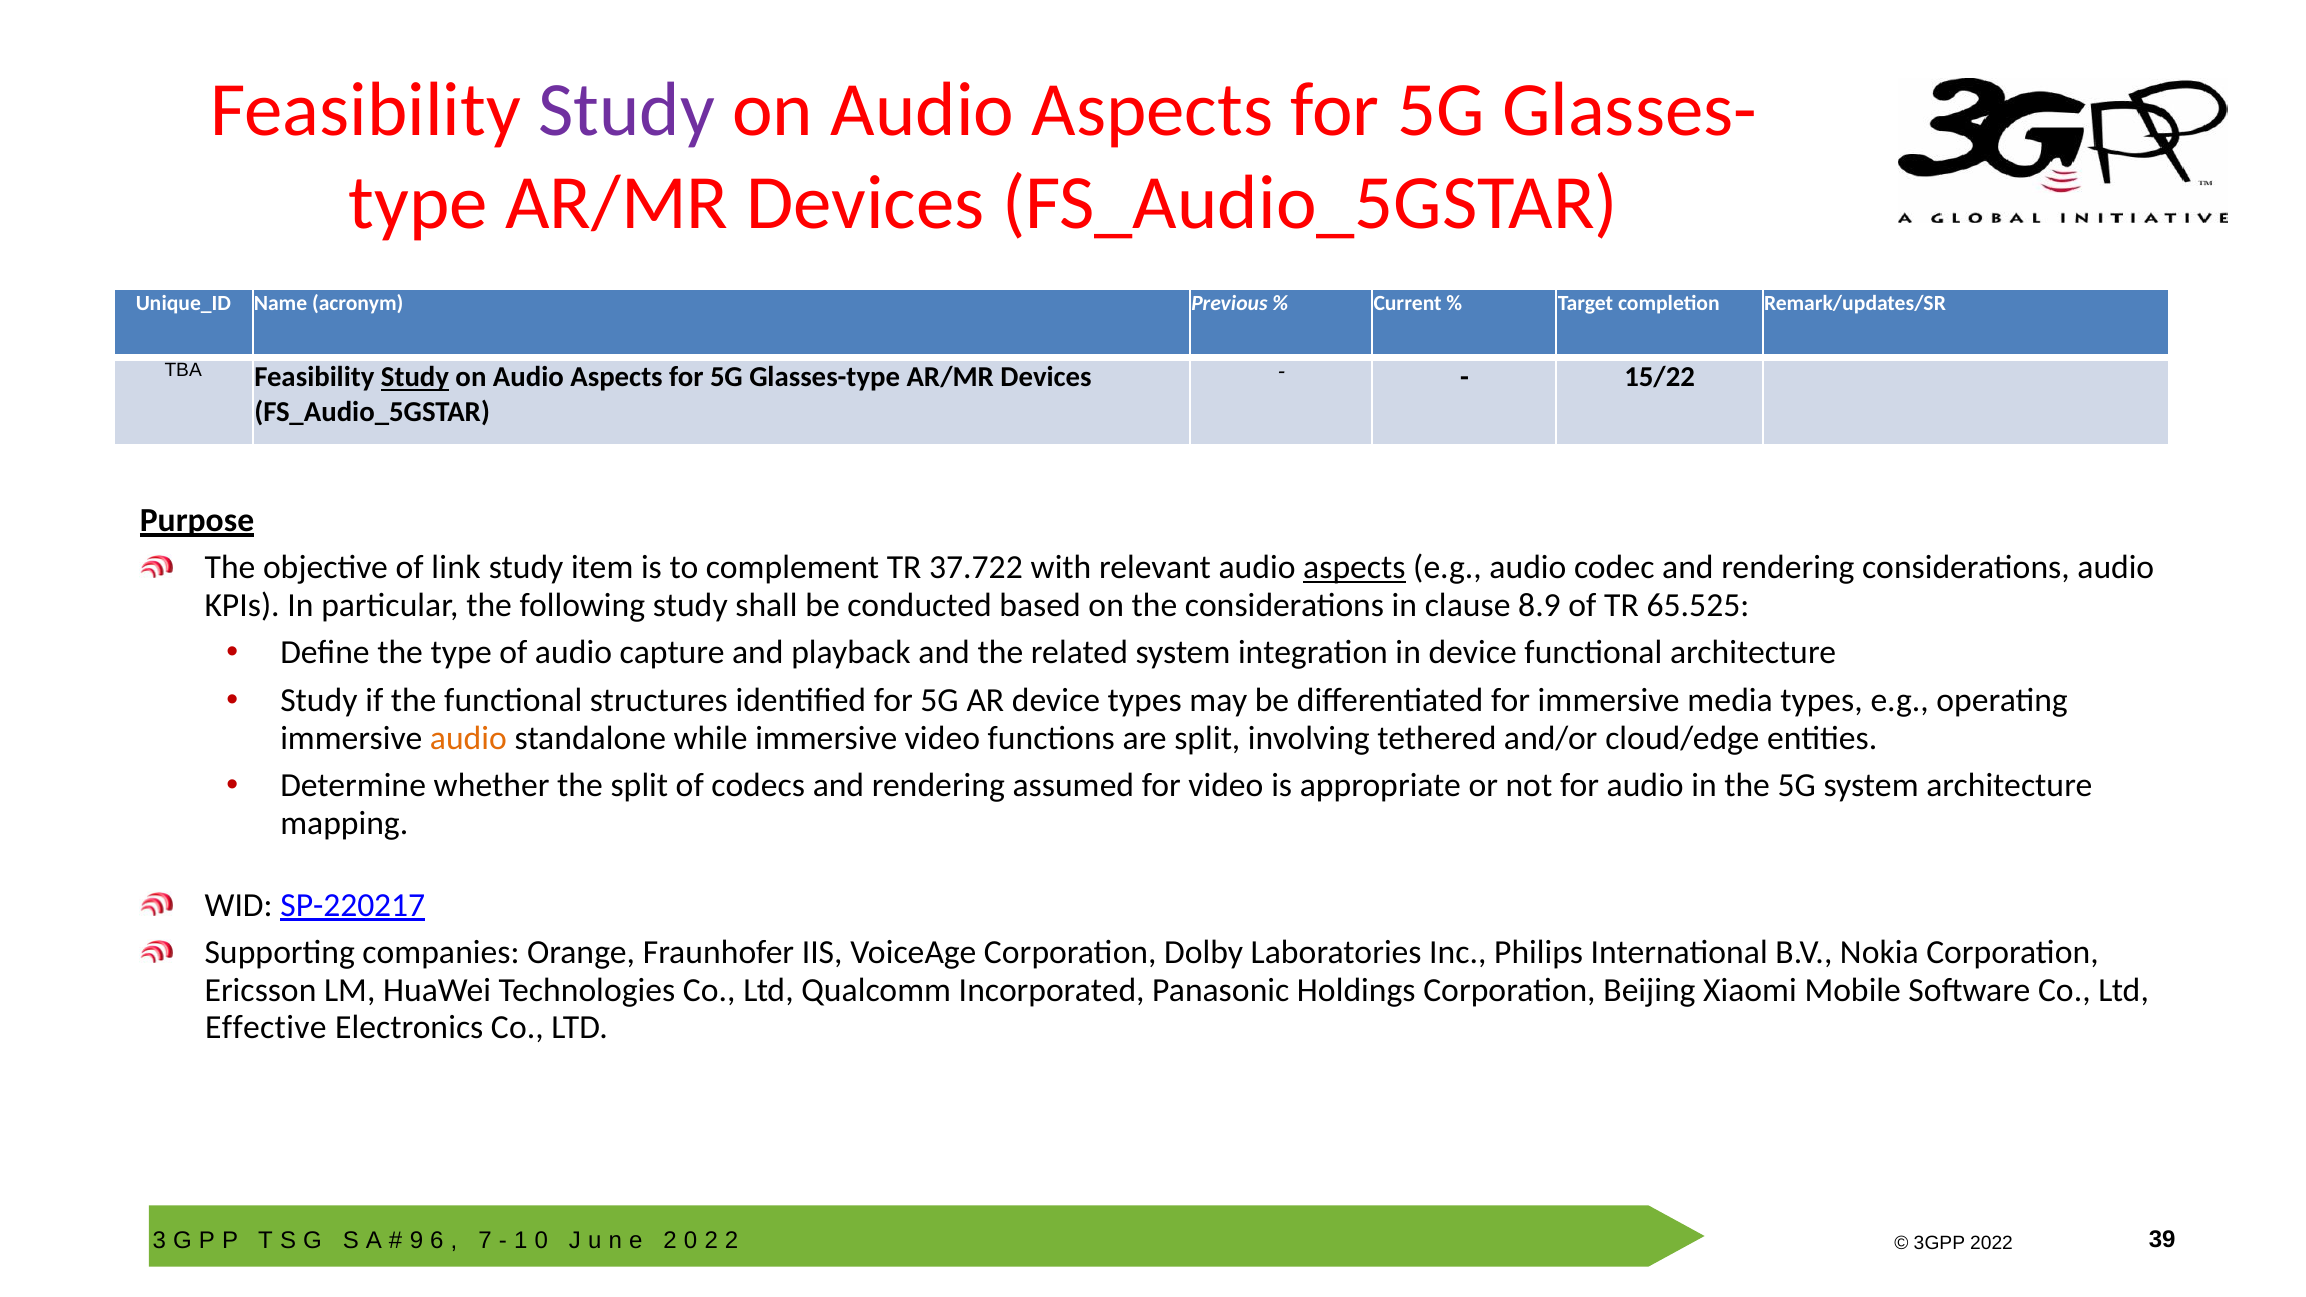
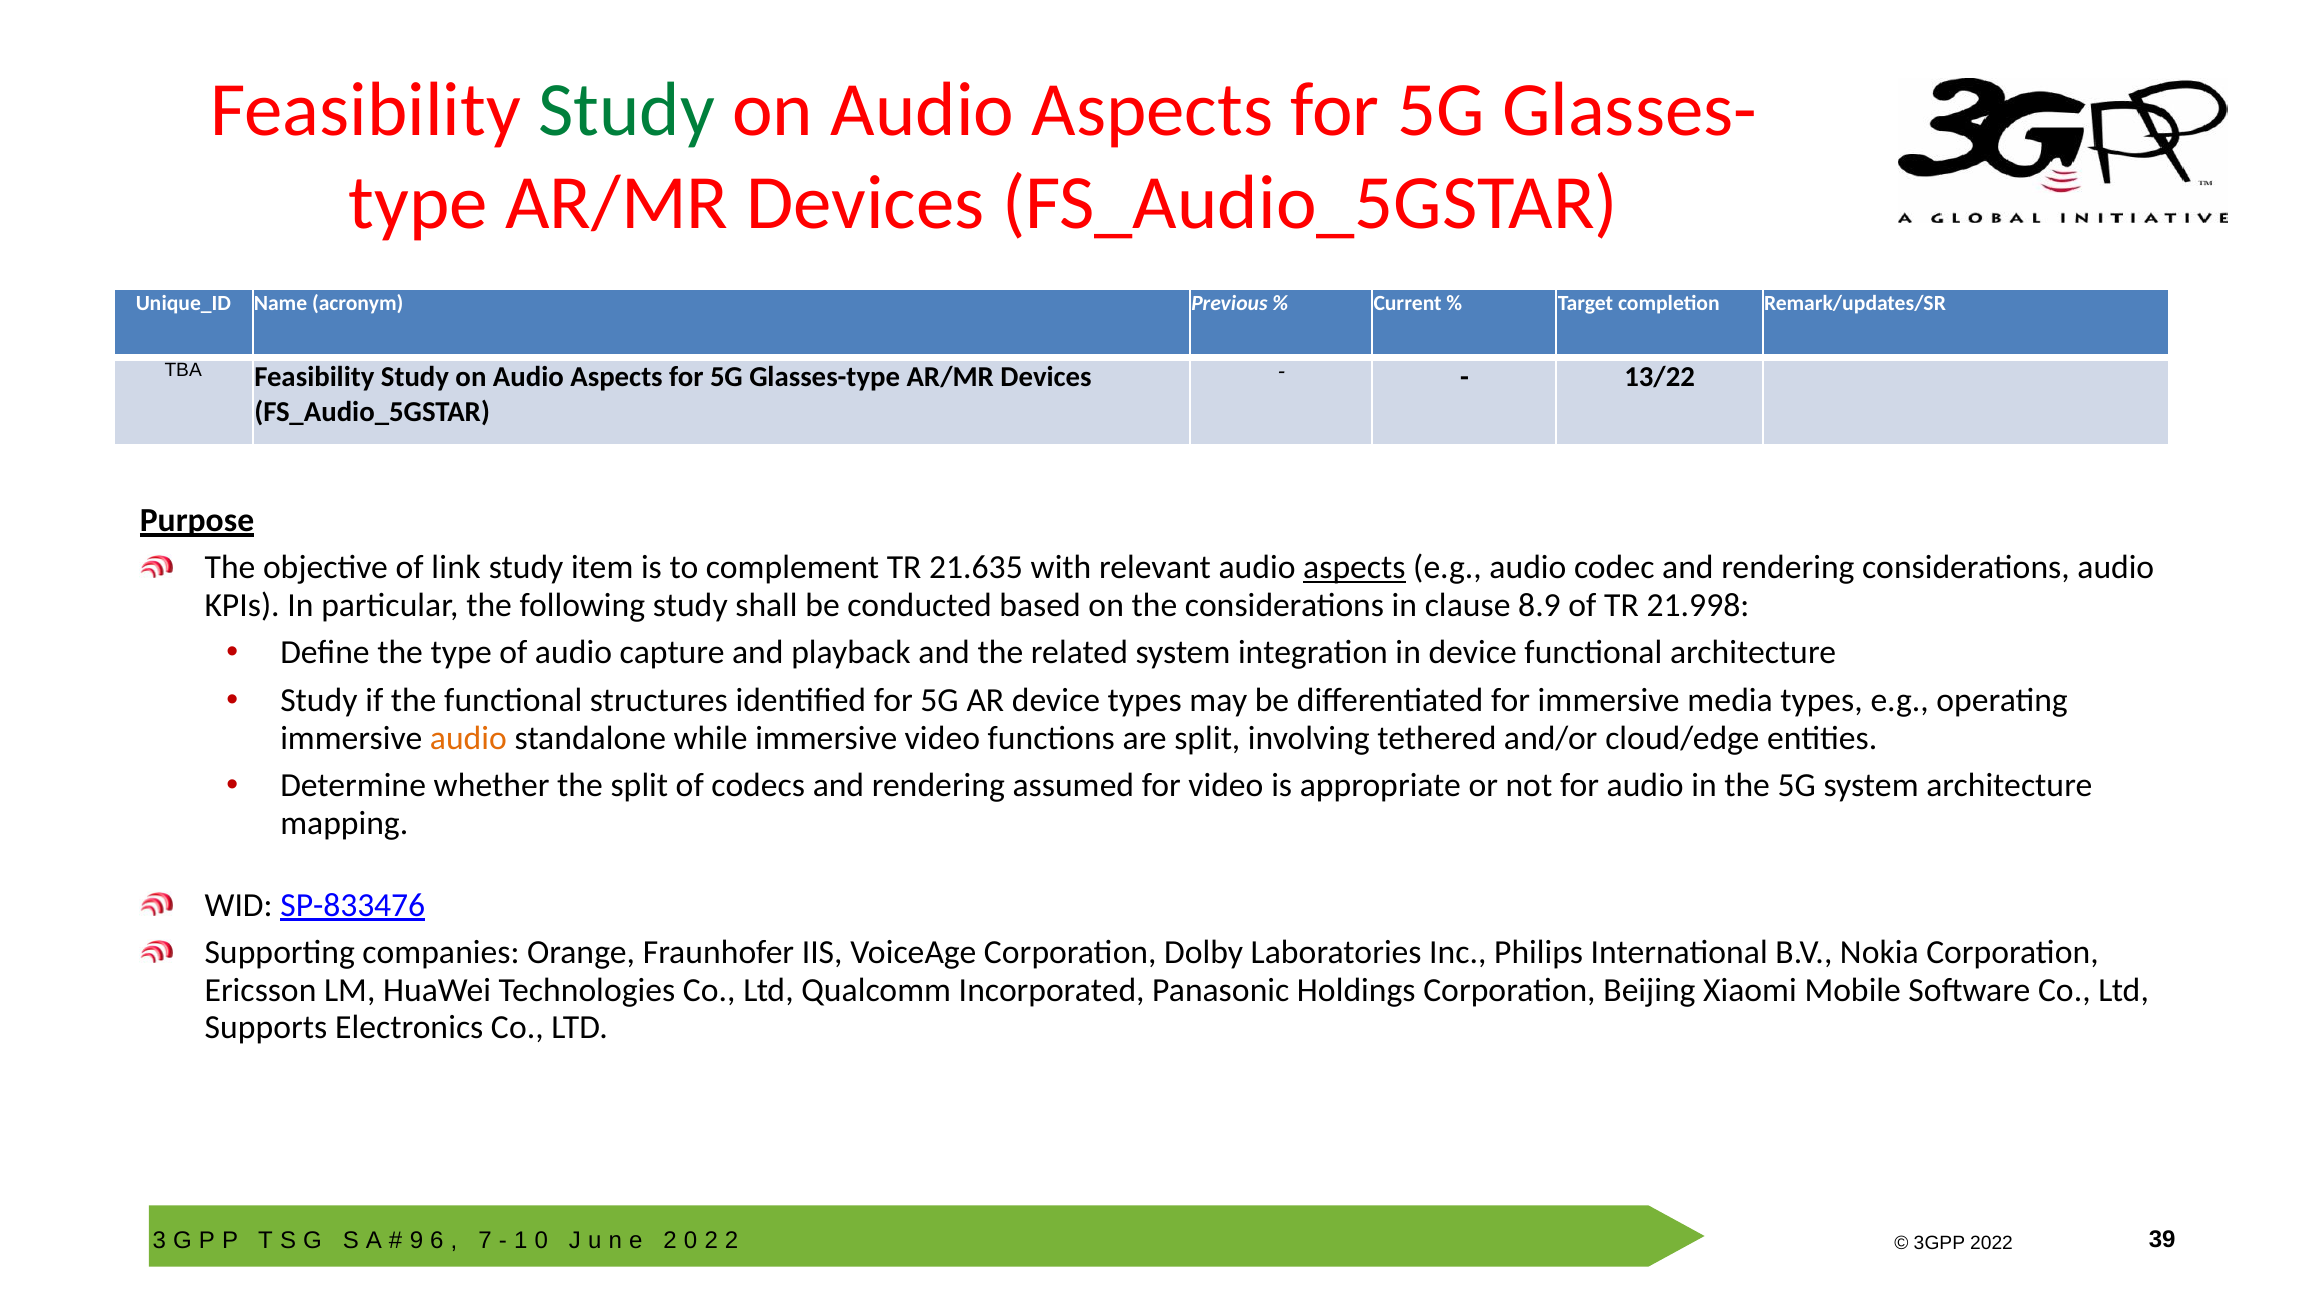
Study colour: purple -> green (627, 111)
15/22: 15/22 -> 13/22 (1660, 377)
Study underline: present -> none (415, 377)
37.722: 37.722 -> 21.635 (976, 568)
65.525: 65.525 -> 21.998 (1698, 605)
SP-220217: SP-220217 -> SP-833476 (353, 905)
Effective: Effective -> Supports (266, 1028)
